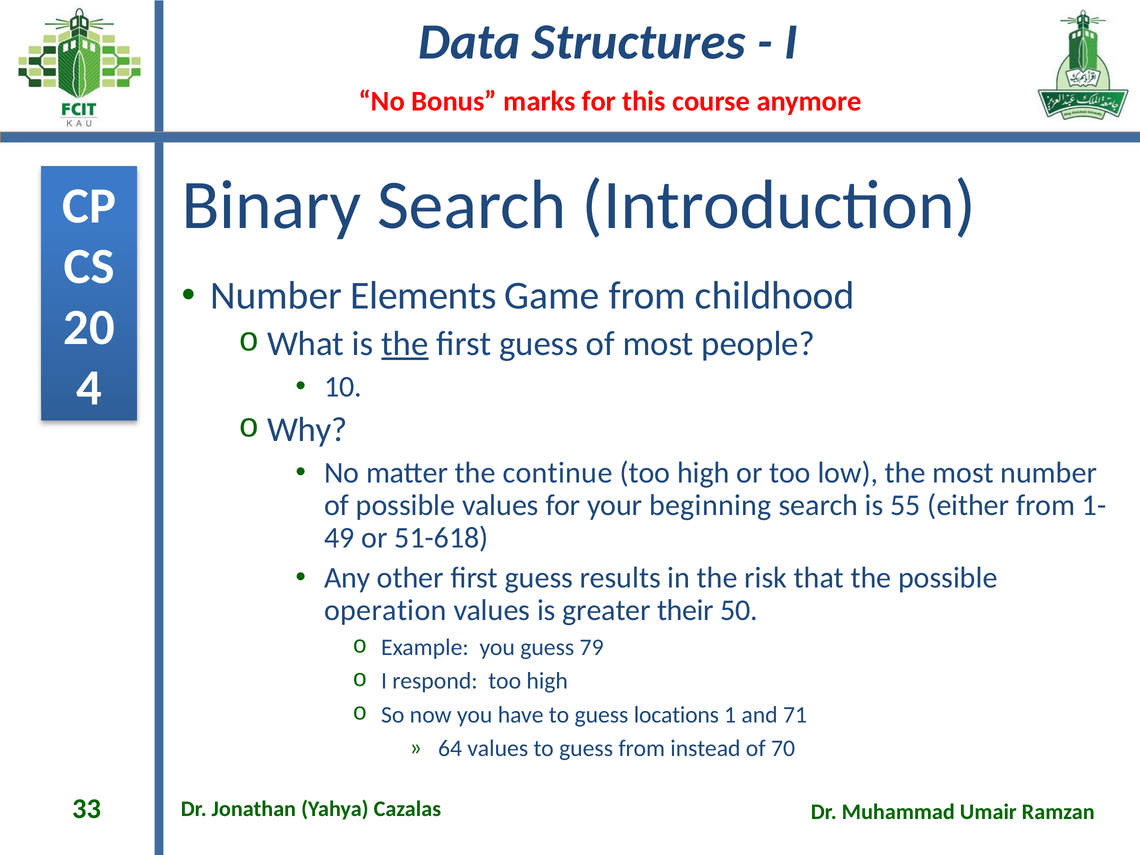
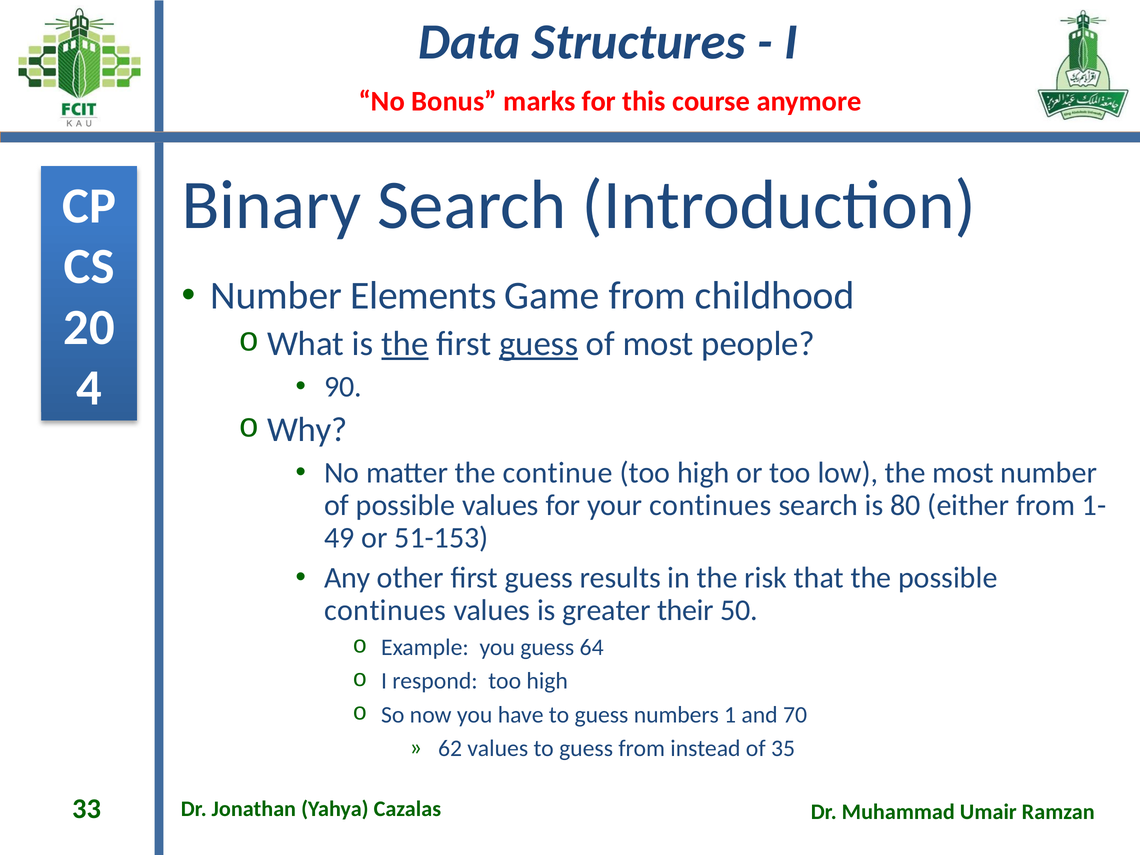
guess underline: none -> present (539, 344)
10: 10 -> 90 (343, 387)
your beginning: beginning -> continues (710, 505)
55: 55 -> 80 (905, 505)
51-618: 51-618 -> 51-153 (441, 538)
operation: operation -> continues (385, 611)
79: 79 -> 64 (592, 648)
locations: locations -> numbers (676, 715)
71: 71 -> 70 (795, 715)
64: 64 -> 62 (450, 748)
70: 70 -> 35 (783, 748)
